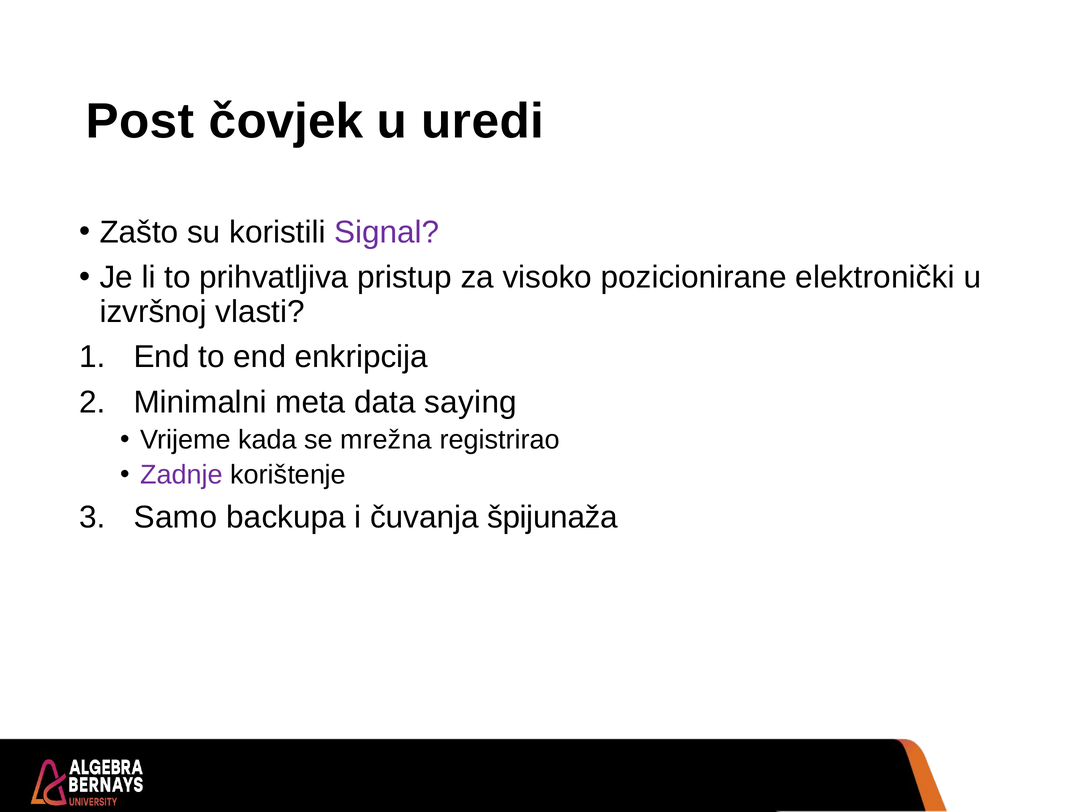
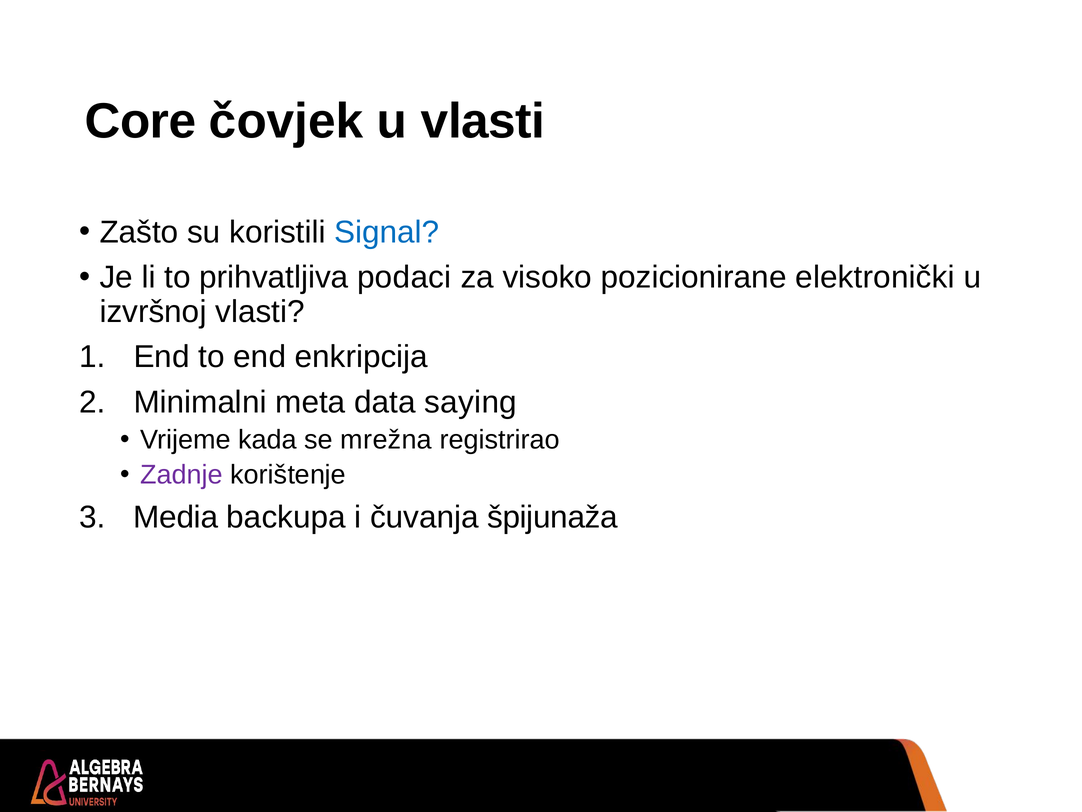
Post: Post -> Core (140, 121)
u uredi: uredi -> vlasti (483, 121)
Signal colour: purple -> blue (387, 232)
pristup: pristup -> podaci (404, 277)
Samo: Samo -> Media (176, 517)
